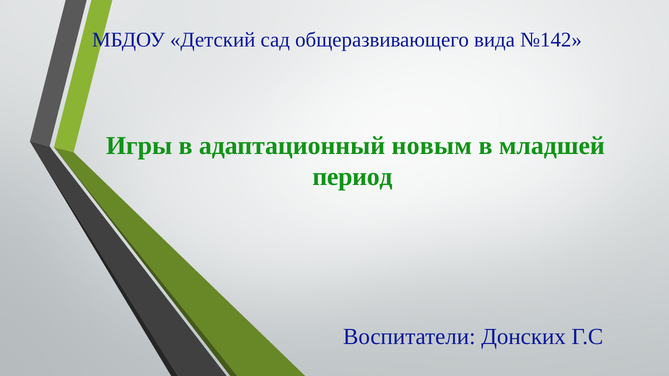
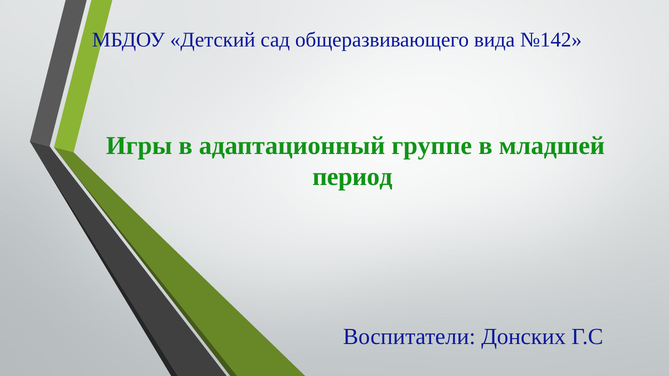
новым: новым -> группе (432, 146)
